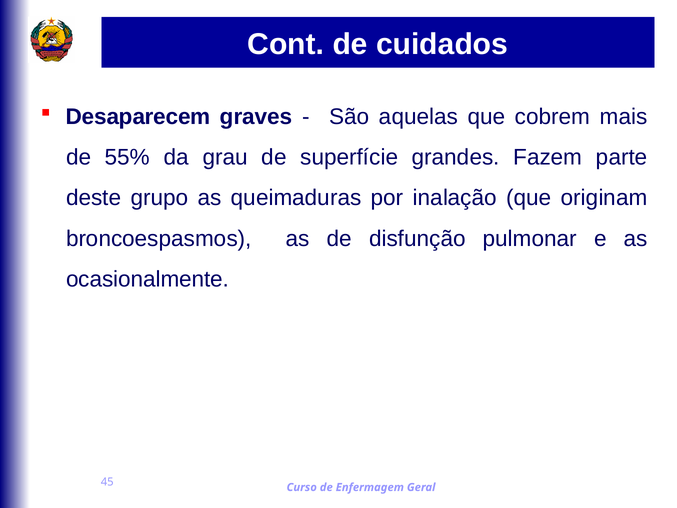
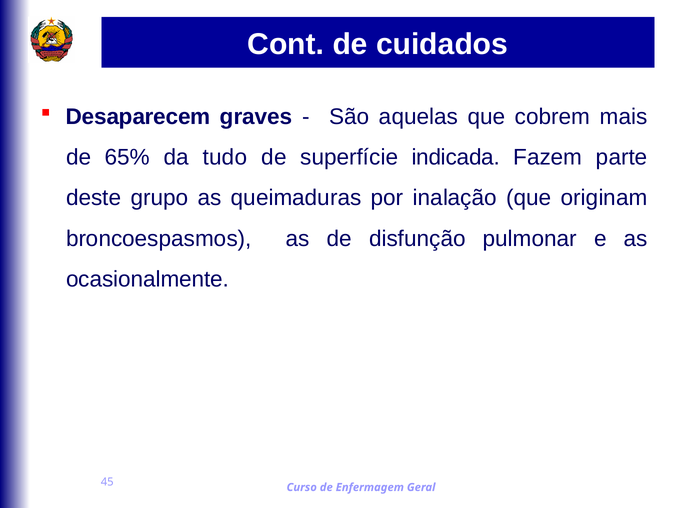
55%: 55% -> 65% (127, 157)
grau: grau -> tudo (225, 157)
grandes: grandes -> indicada (456, 157)
